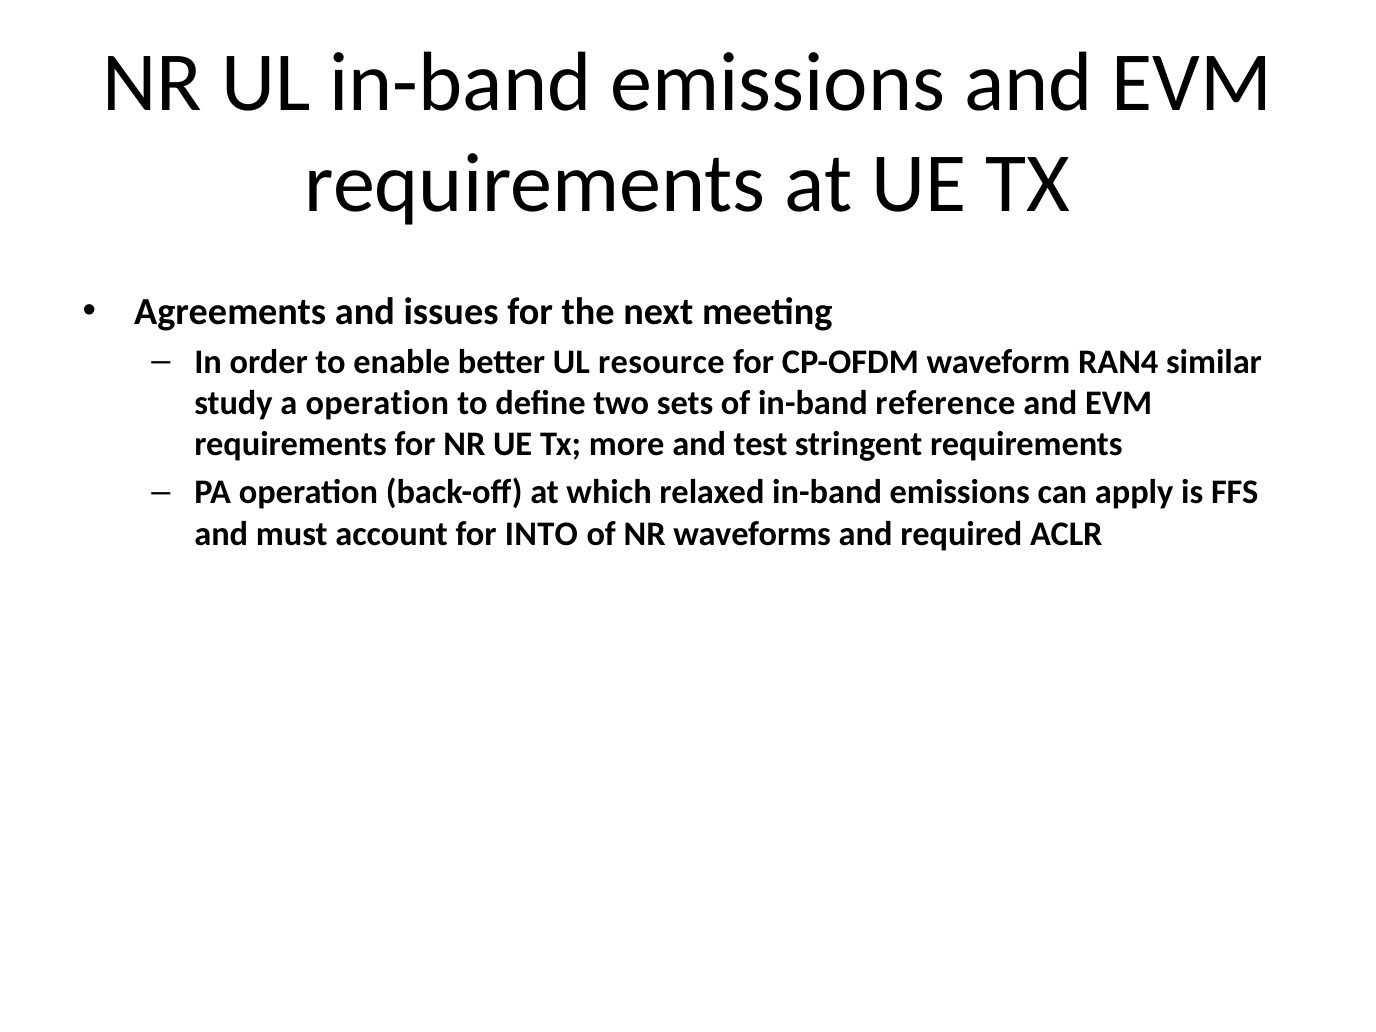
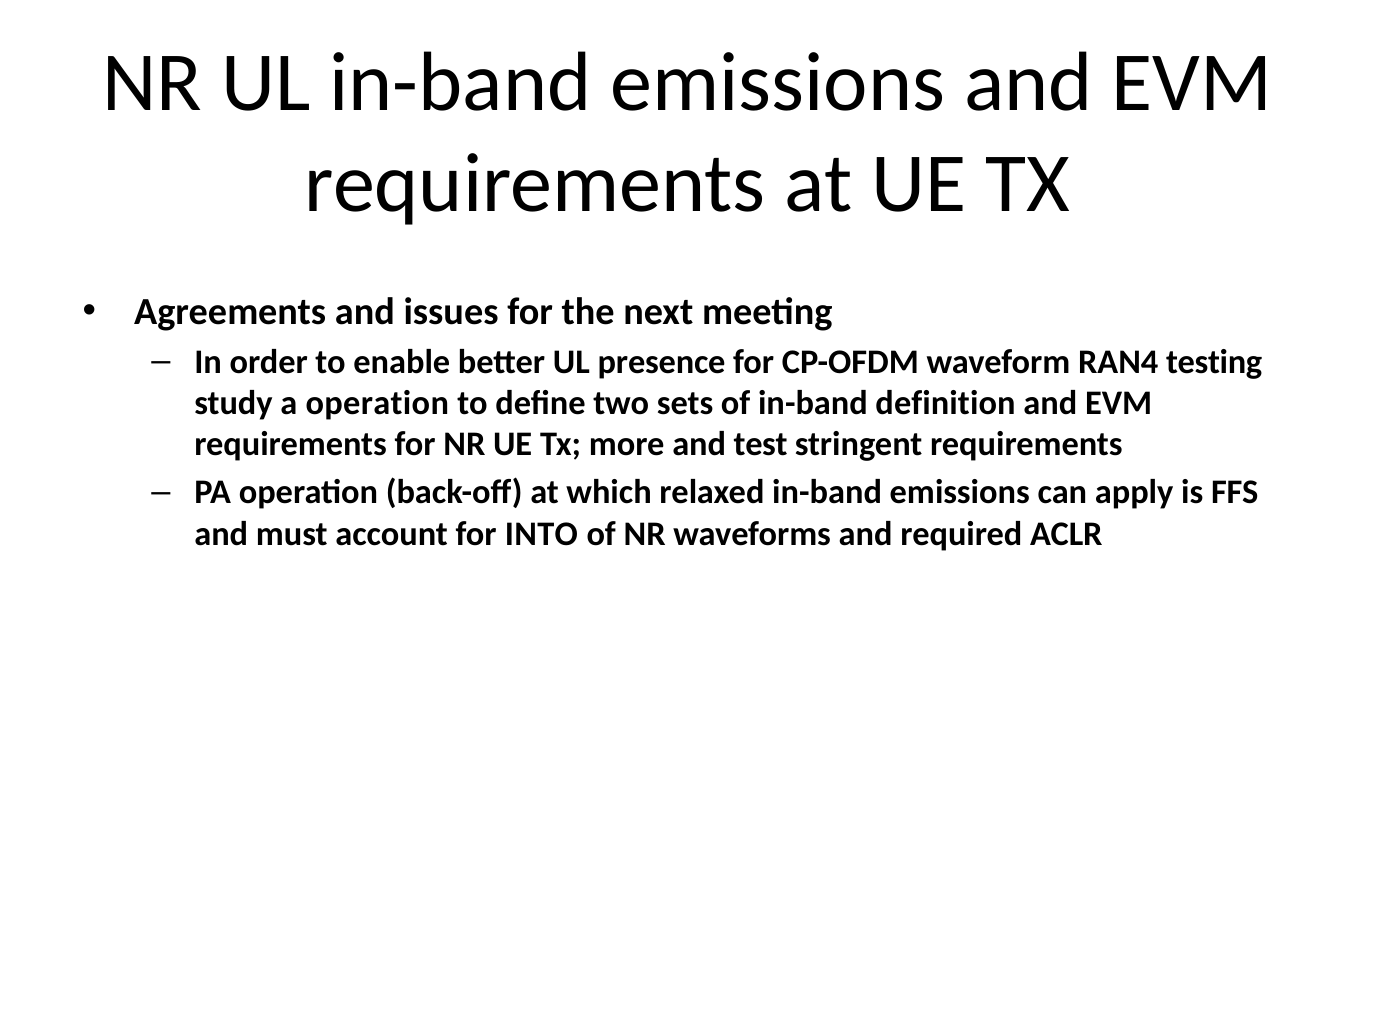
resource: resource -> presence (662, 362)
similar: similar -> testing (1214, 362)
reference: reference -> definition (946, 403)
